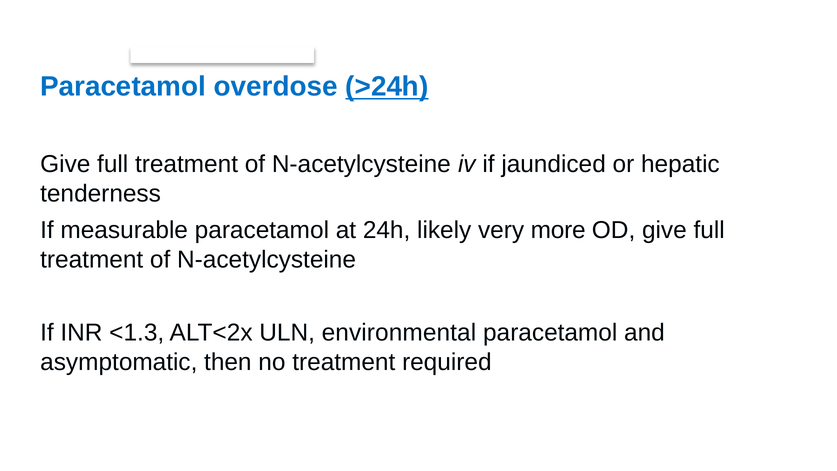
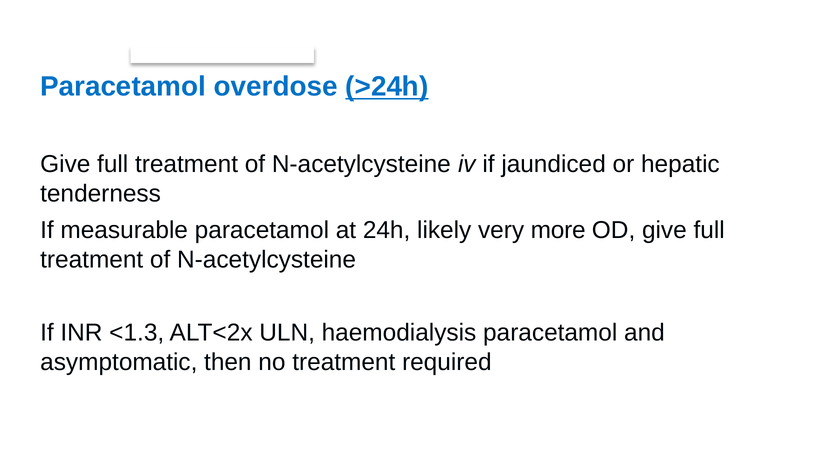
environmental: environmental -> haemodialysis (399, 333)
